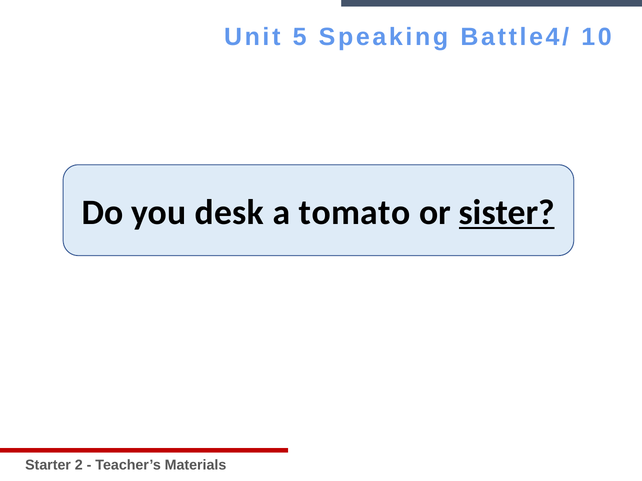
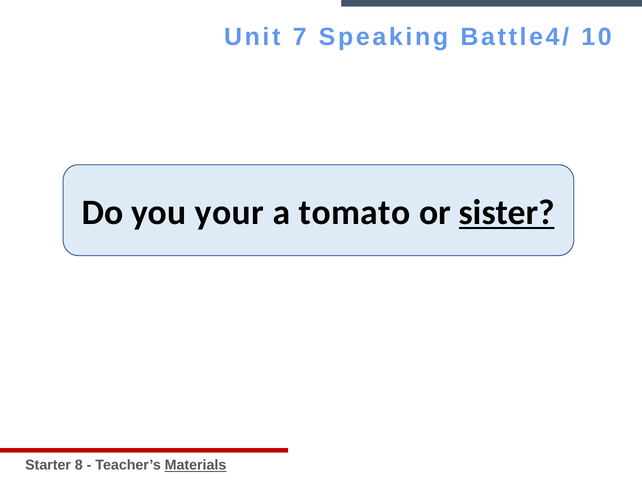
5: 5 -> 7 (300, 37)
desk: desk -> your (229, 213)
2: 2 -> 8 (79, 466)
Materials underline: none -> present (195, 466)
